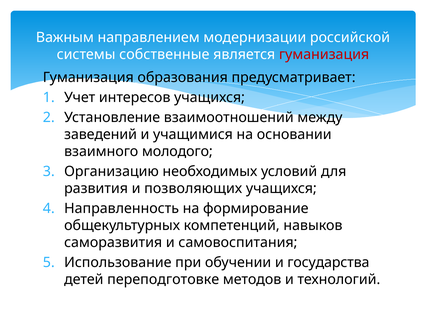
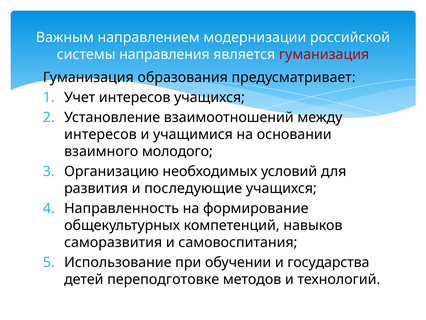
собственные: собственные -> направления (164, 54)
заведений: заведений -> интересов (100, 134)
позволяющих: позволяющих -> последующие (193, 188)
